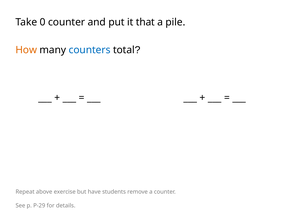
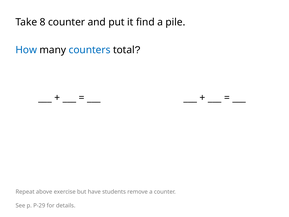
0: 0 -> 8 (43, 22)
that: that -> find (145, 22)
How colour: orange -> blue (26, 50)
